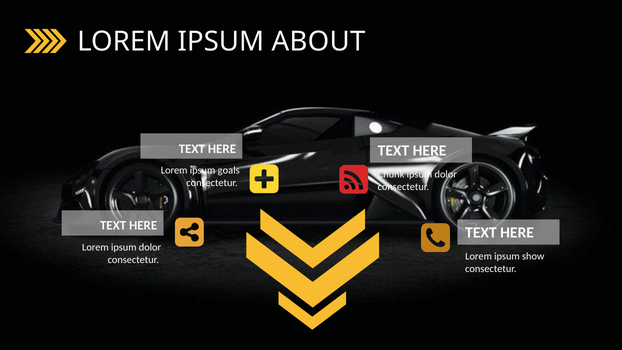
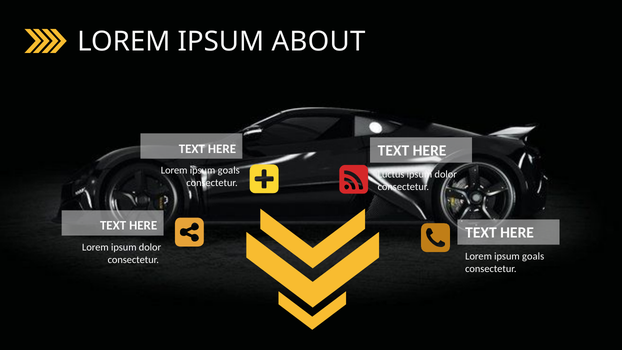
Chunk: Chunk -> Luctus (391, 174)
show: show -> goals (533, 256)
